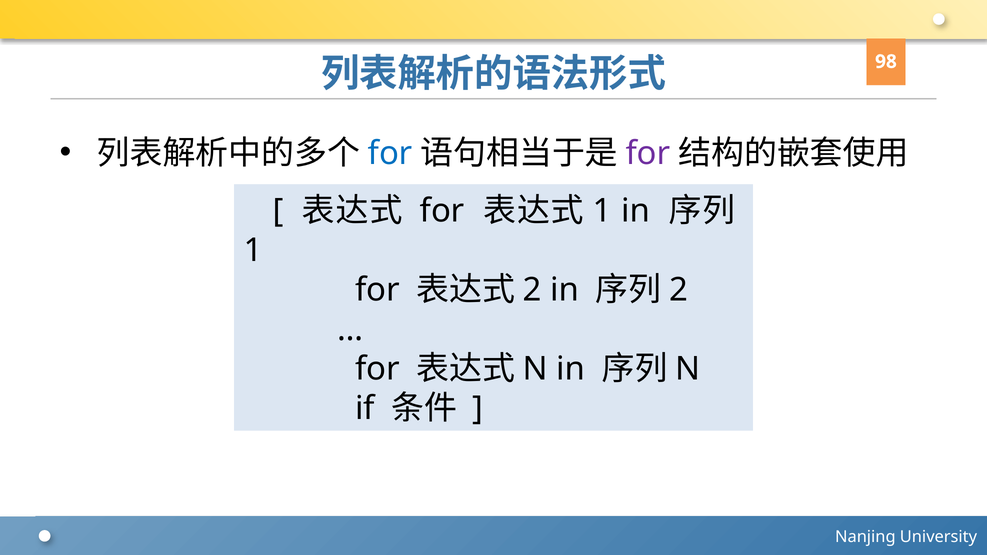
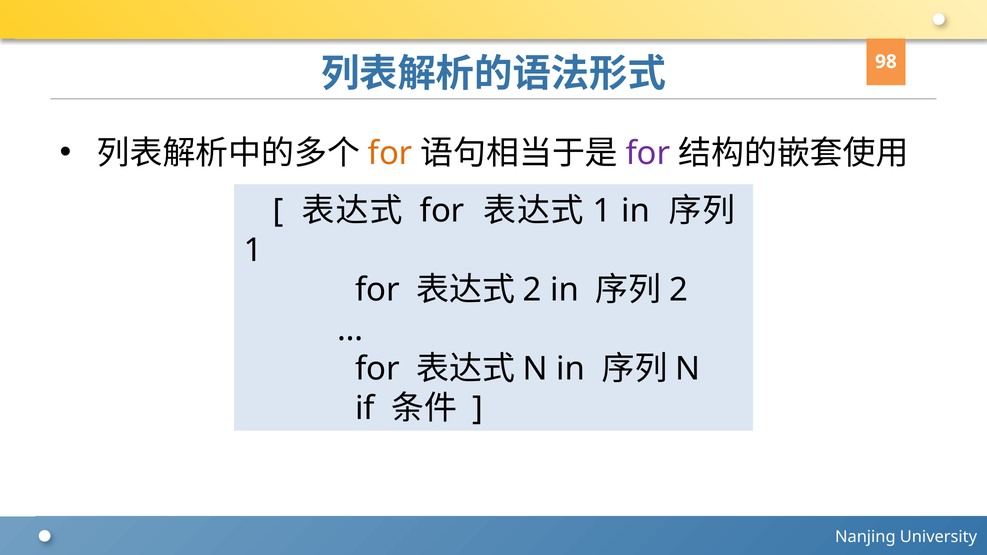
for colour: blue -> orange (390, 153)
